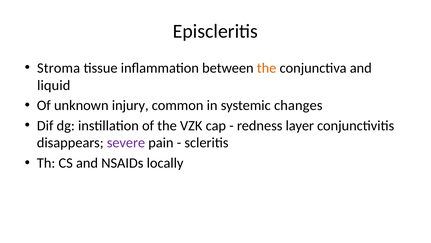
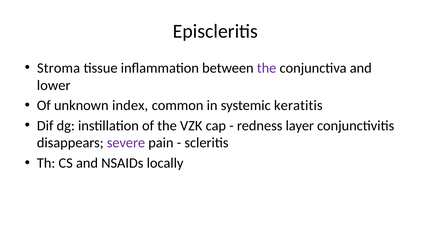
the colour: orange -> purple (267, 68)
liquid: liquid -> lower (54, 85)
injury: injury -> index (130, 105)
changes: changes -> keratitis (298, 105)
